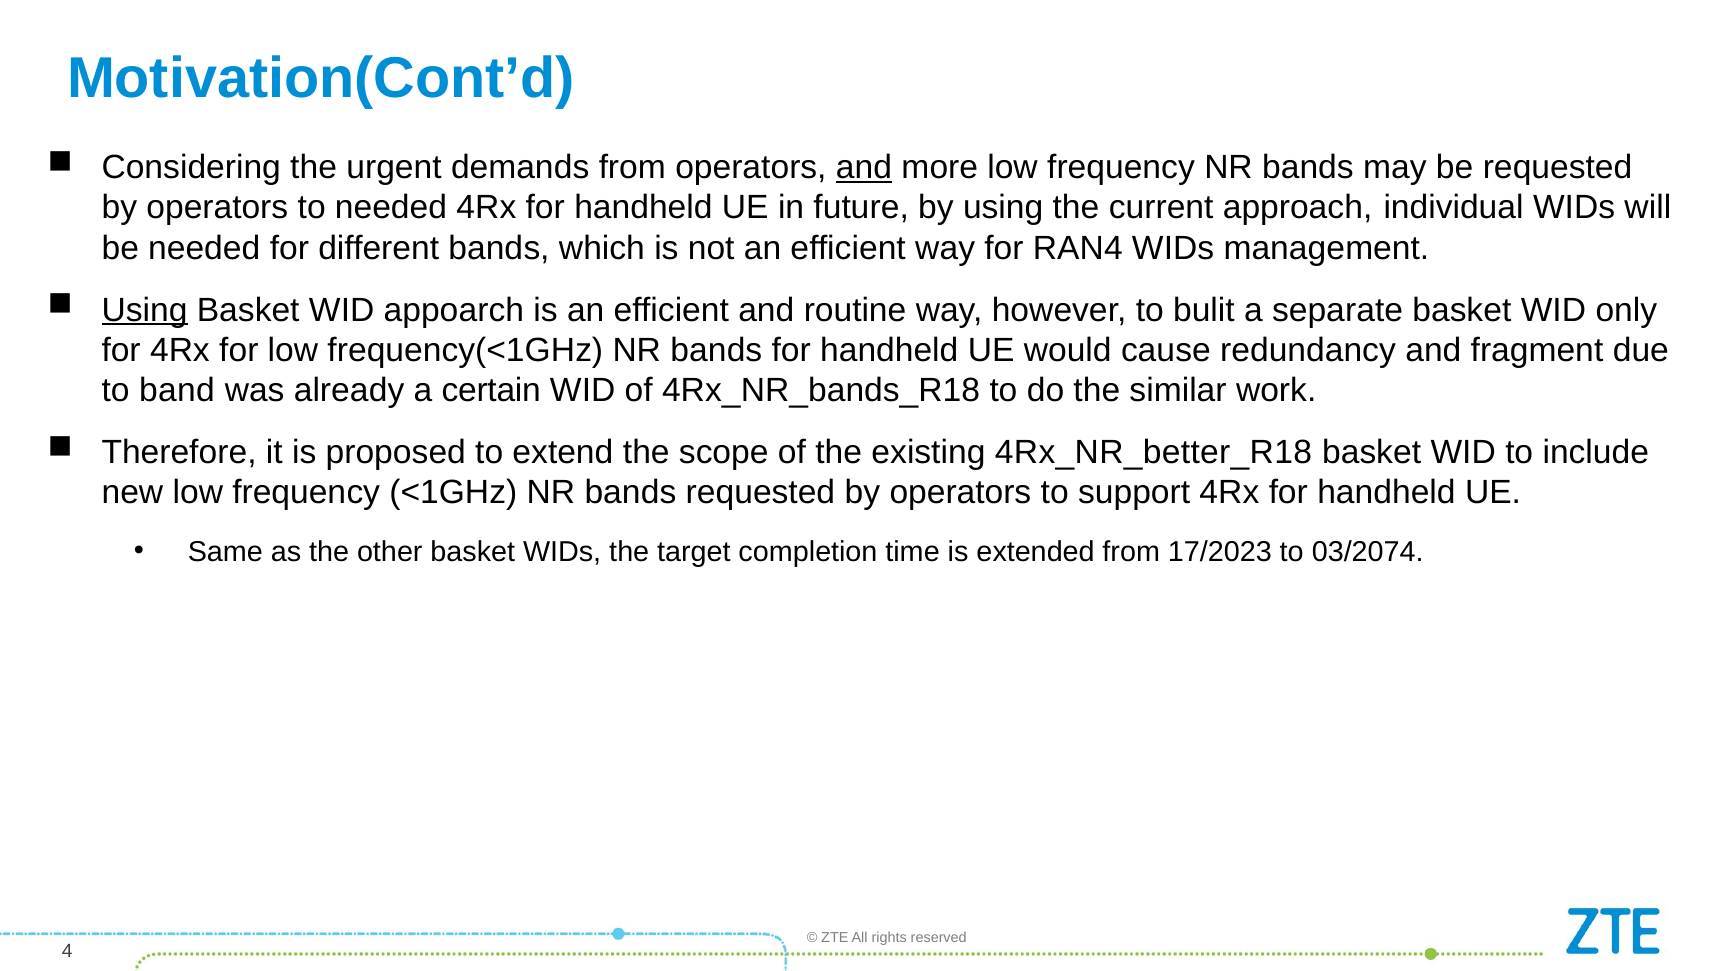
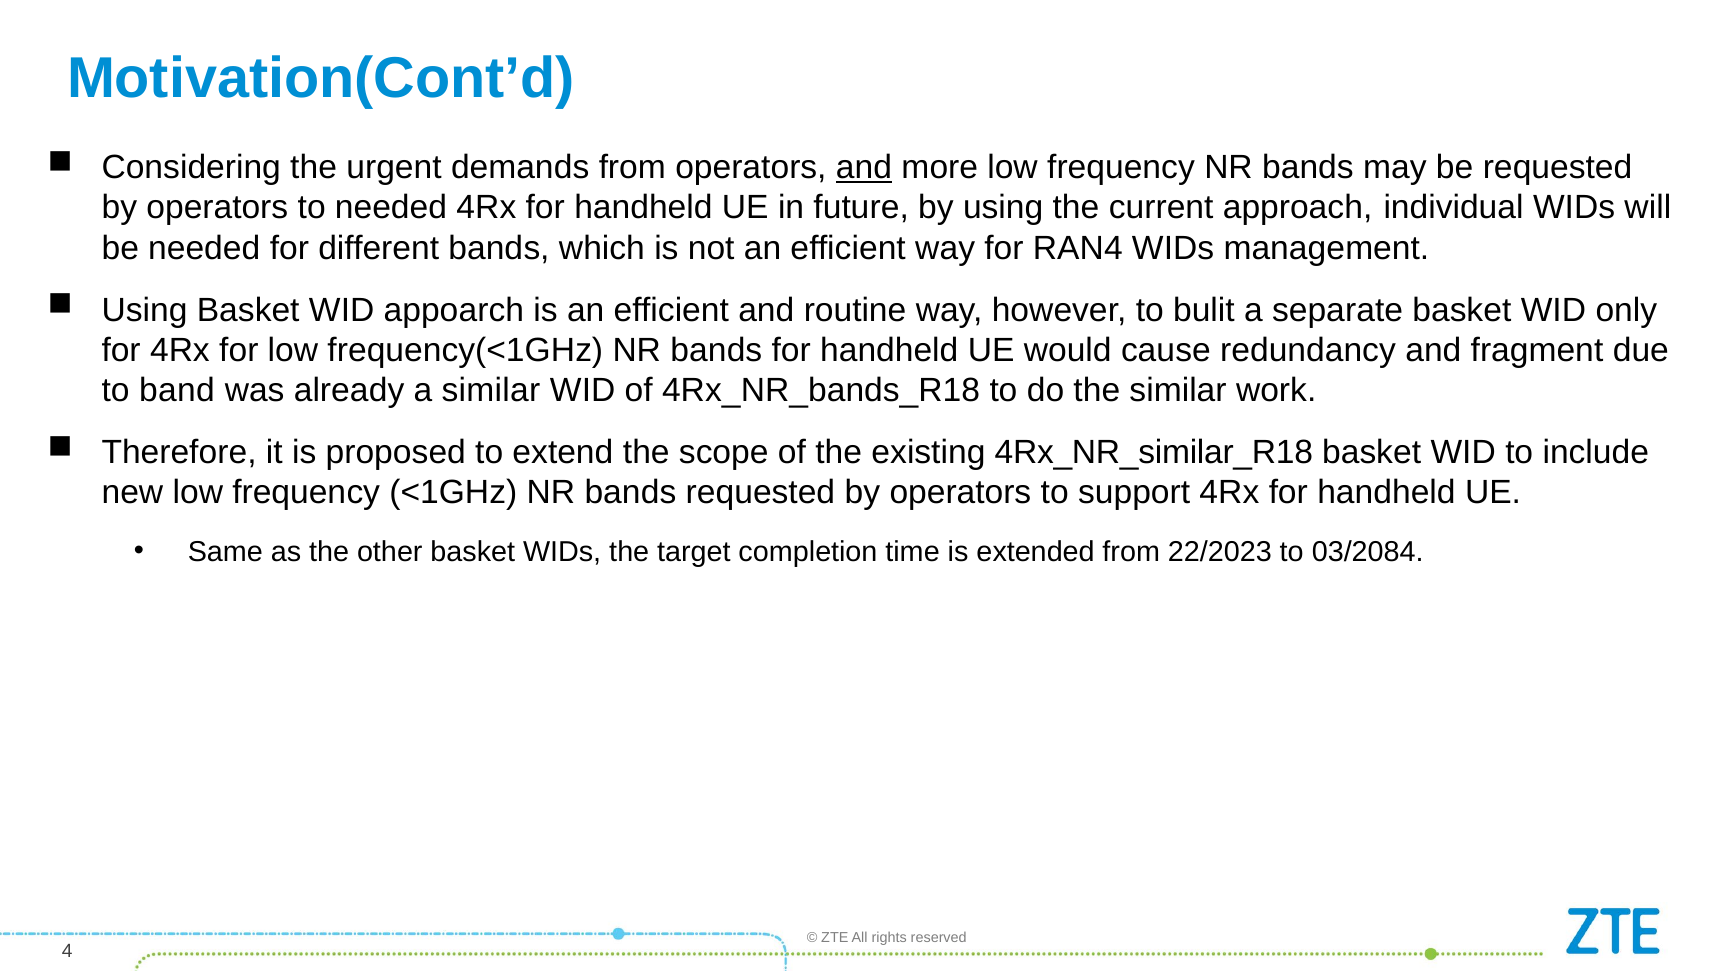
Using underline: present -> none (145, 310)
a certain: certain -> similar (491, 391)
4Rx_NR_better_R18: 4Rx_NR_better_R18 -> 4Rx_NR_similar_R18 (1154, 453)
17/2023: 17/2023 -> 22/2023 (1220, 552)
03/2074: 03/2074 -> 03/2084 (1368, 552)
